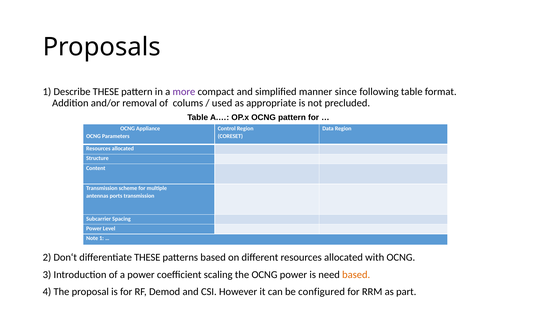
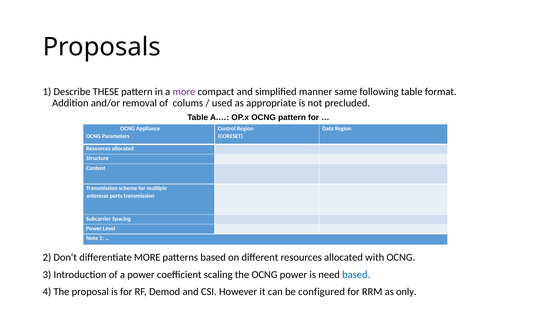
since: since -> same (346, 92)
differentiate THESE: THESE -> MORE (147, 257)
based colour: orange -> blue (356, 275)
part: part -> only (406, 292)
